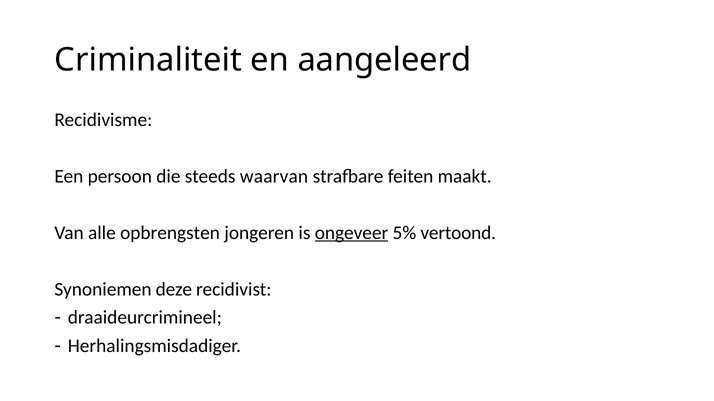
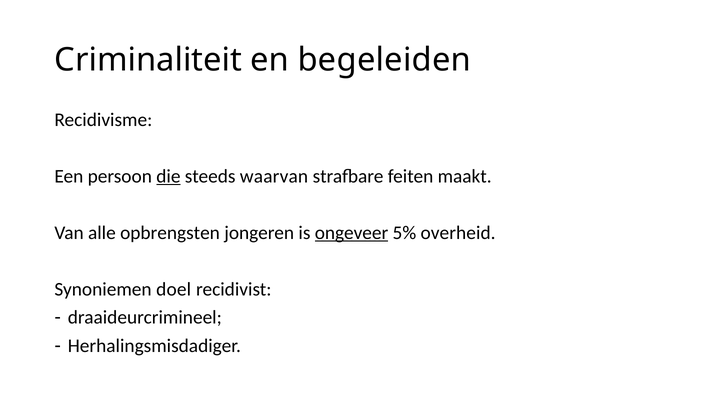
aangeleerd: aangeleerd -> begeleiden (384, 60)
die underline: none -> present (168, 177)
vertoond: vertoond -> overheid (458, 233)
deze: deze -> doel (174, 290)
